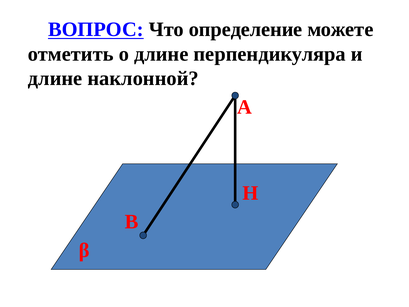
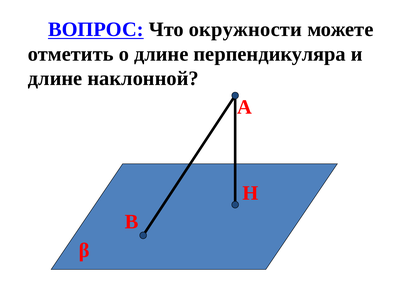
определение: определение -> окружности (245, 29)
